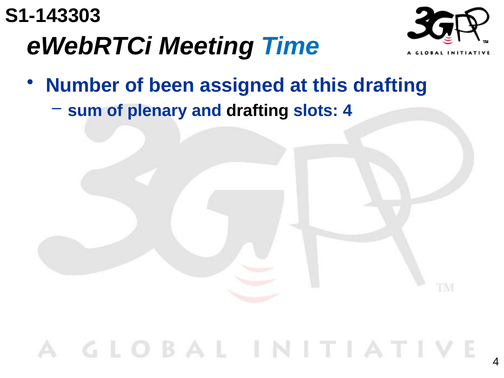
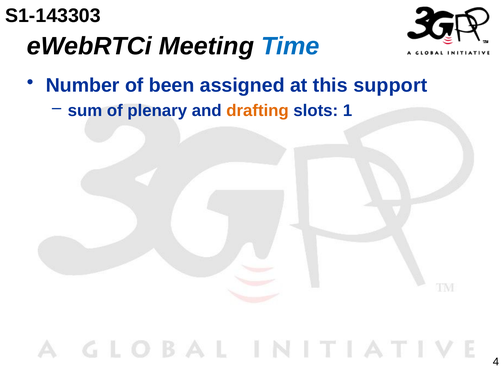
this drafting: drafting -> support (390, 85)
drafting colour: black -> orange (258, 110)
slots 4: 4 -> 1 (348, 110)
